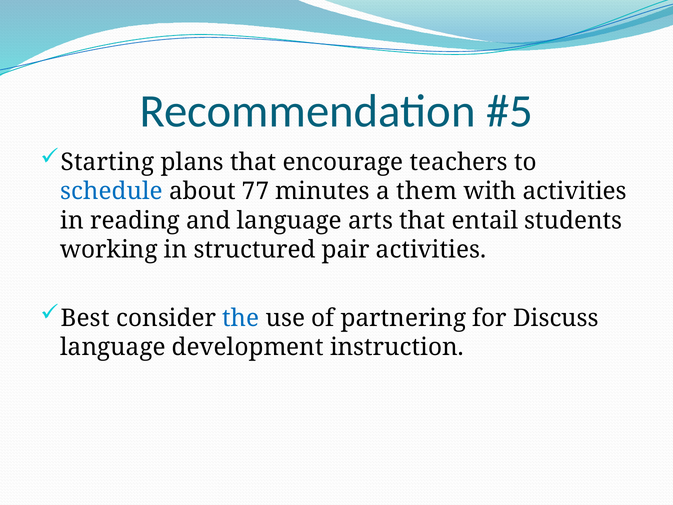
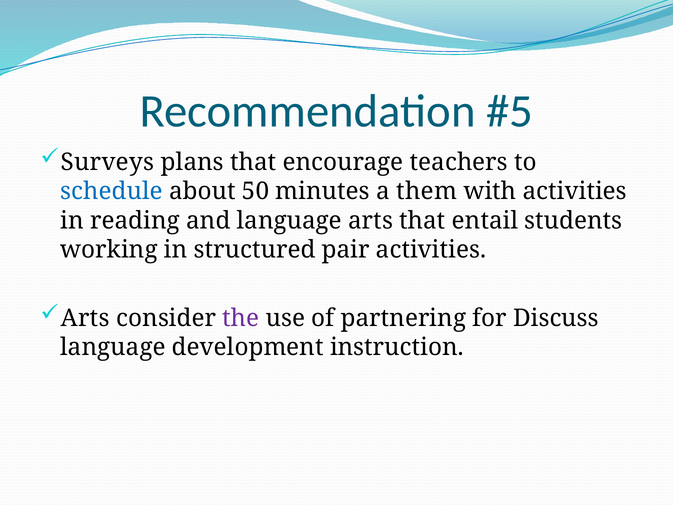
Starting: Starting -> Surveys (107, 162)
77: 77 -> 50 (256, 191)
Best: Best -> Arts (85, 318)
the colour: blue -> purple (241, 318)
